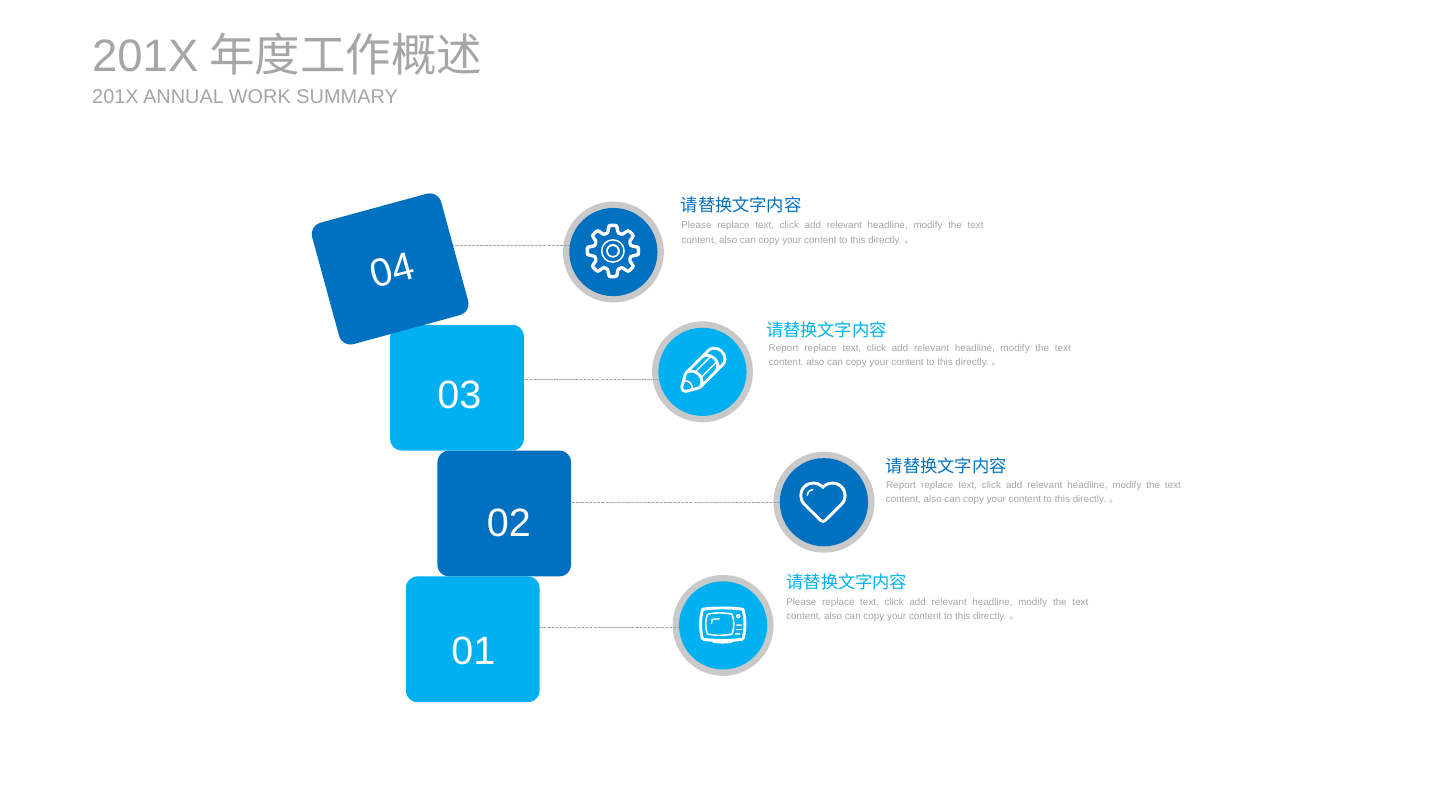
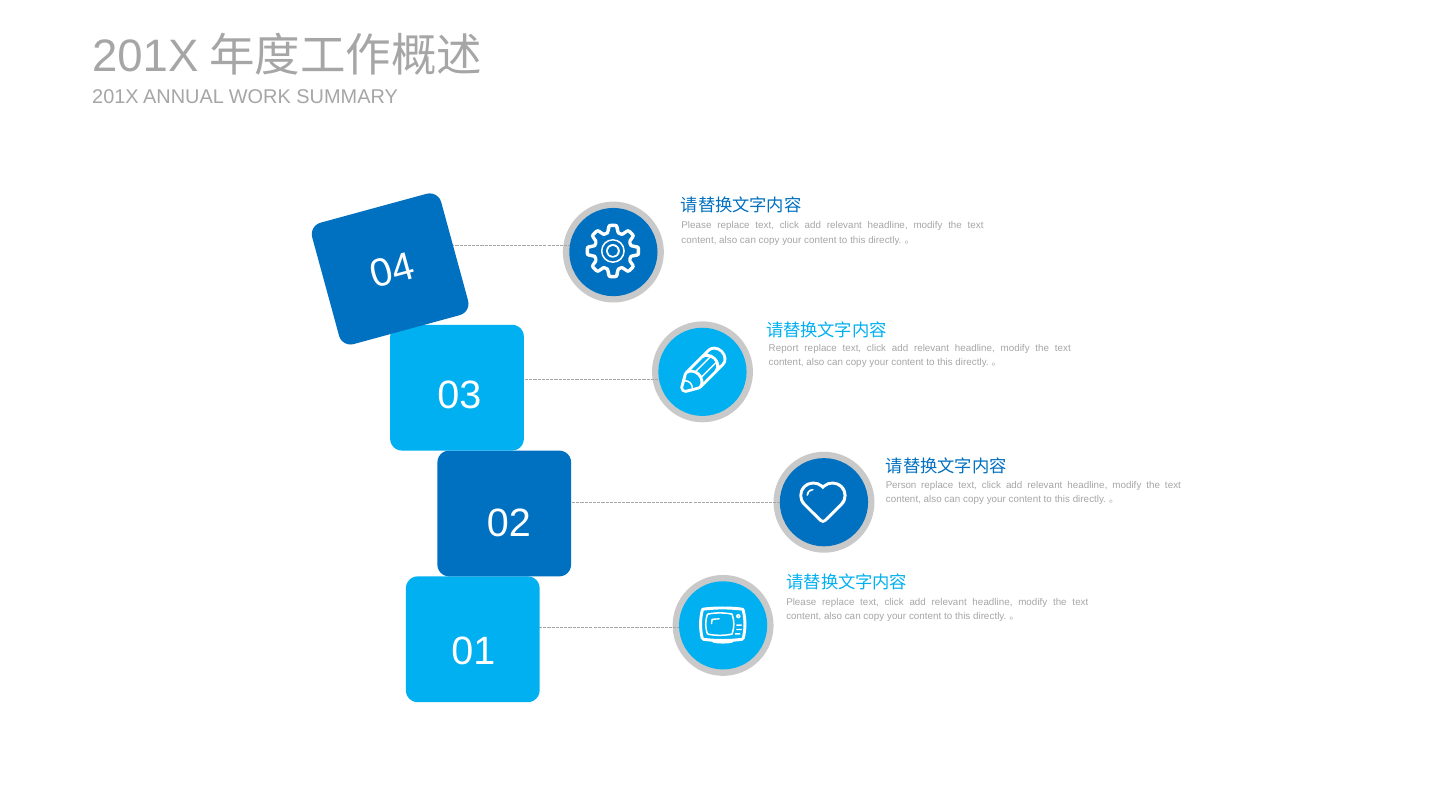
Report: Report -> Person (901, 485)
